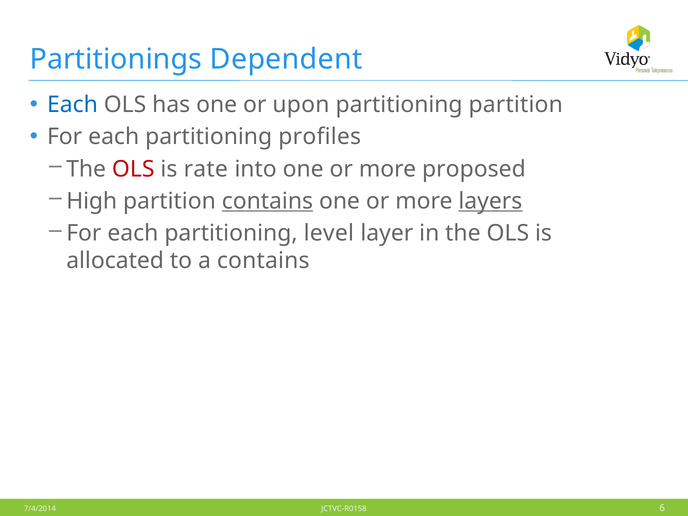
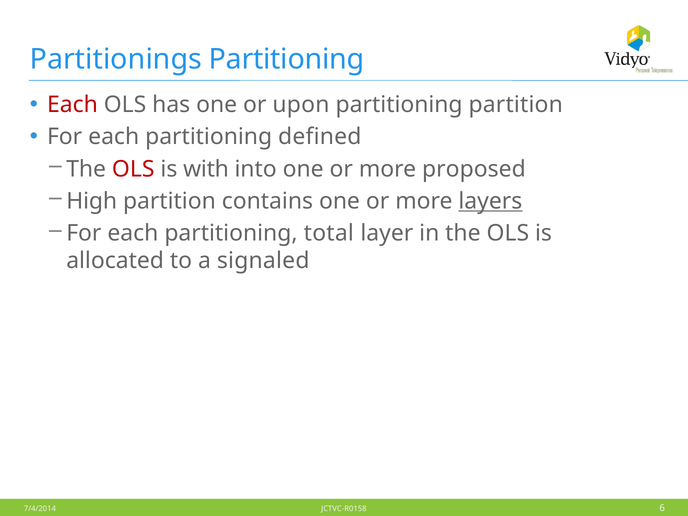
Partitionings Dependent: Dependent -> Partitioning (287, 59)
Each colour: blue -> red (72, 105)
profiles: profiles -> defined (320, 137)
rate: rate -> with (206, 169)
contains underline: present -> none (267, 201)
level: level -> total (329, 233)
a contains: contains -> signaled (263, 261)
